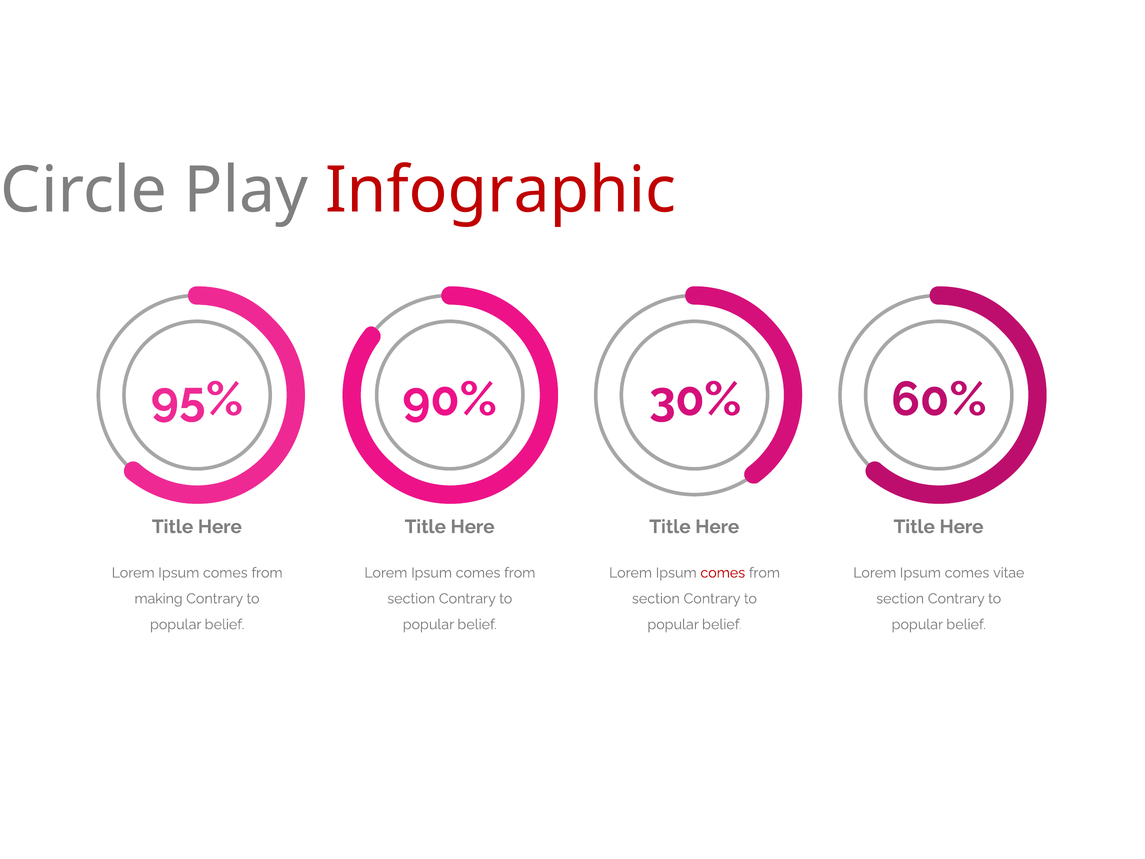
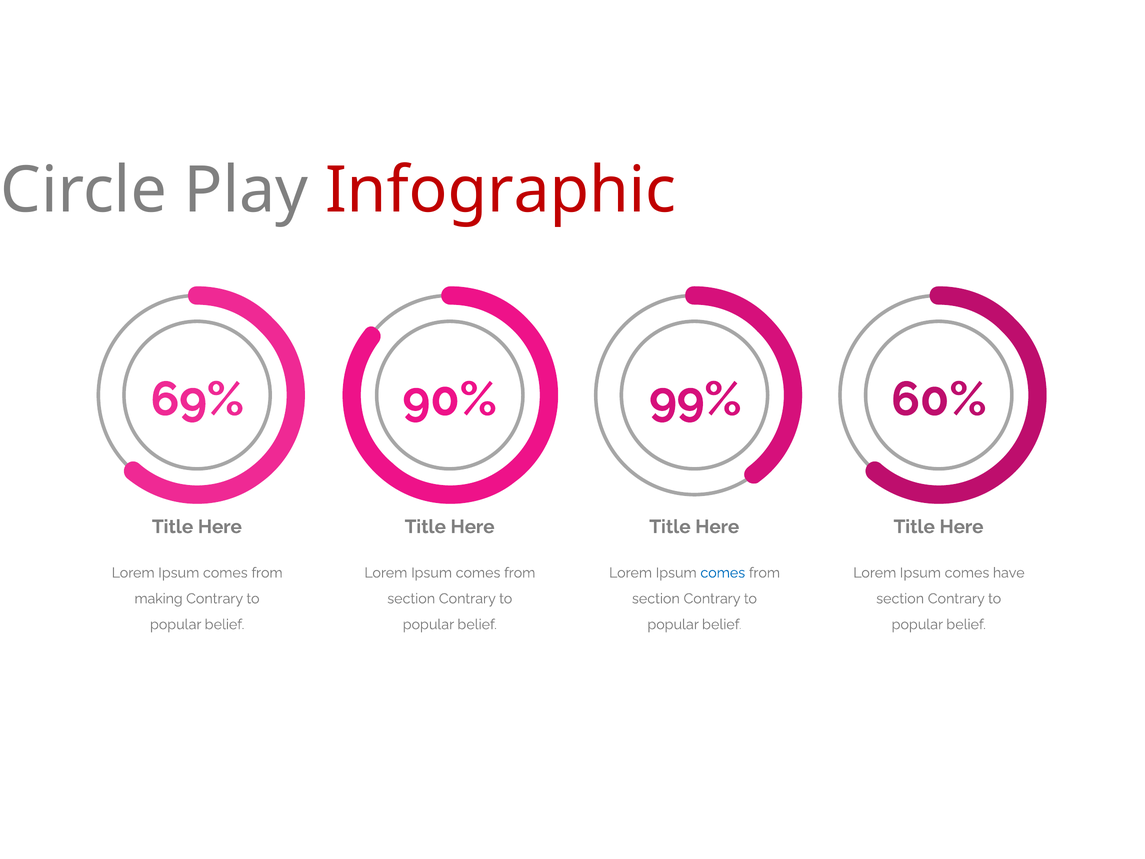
95%: 95% -> 69% (197, 399)
30%: 30% -> 99% (695, 399)
comes colour: red -> blue (723, 573)
vitae: vitae -> have (1009, 573)
